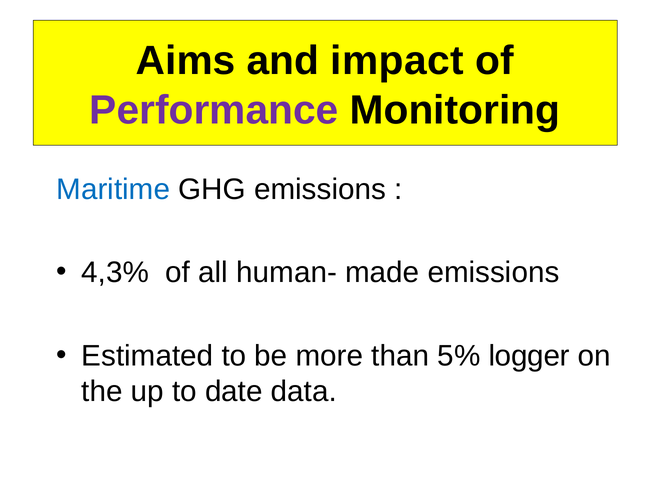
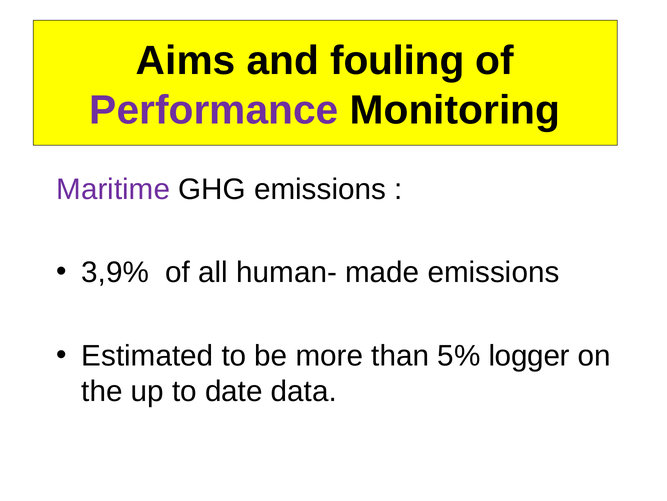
impact: impact -> fouling (397, 61)
Maritime colour: blue -> purple (113, 189)
4,3%: 4,3% -> 3,9% (115, 272)
